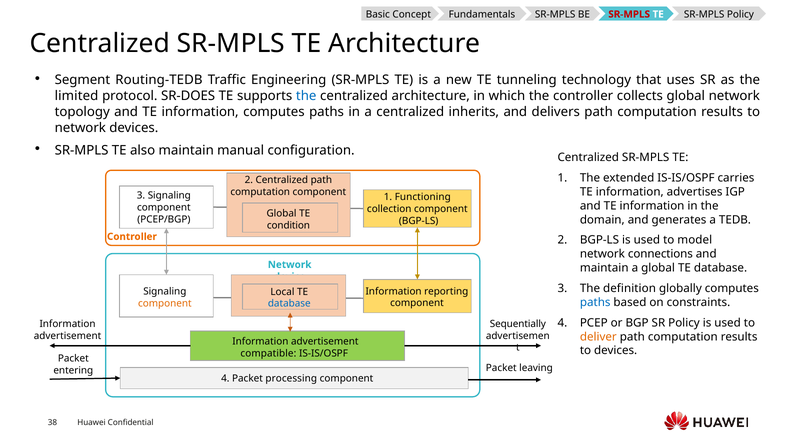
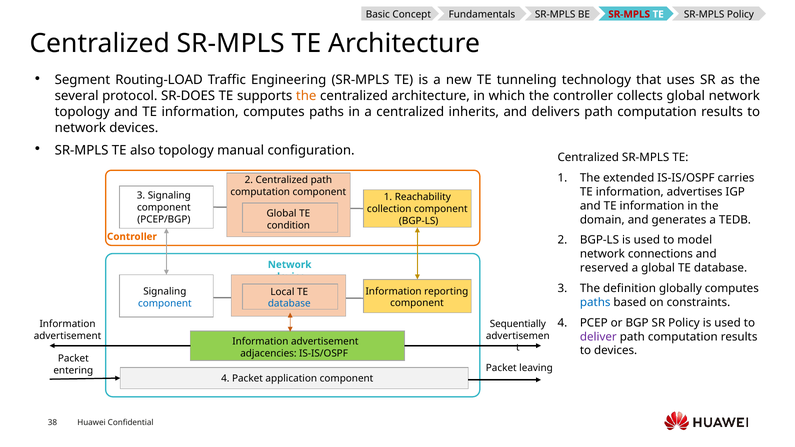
Routing-TEDB: Routing-TEDB -> Routing-LOAD (159, 80)
limited: limited -> several (77, 96)
the colour: blue -> orange (306, 96)
also maintain: maintain -> topology (186, 150)
Functioning: Functioning -> Reachability (423, 197)
maintain: maintain -> reserved (604, 268)
component colour: orange -> blue (165, 303)
deliver colour: orange -> purple (598, 337)
compatible: compatible -> adjacencies (268, 354)
processing: processing -> application (291, 379)
